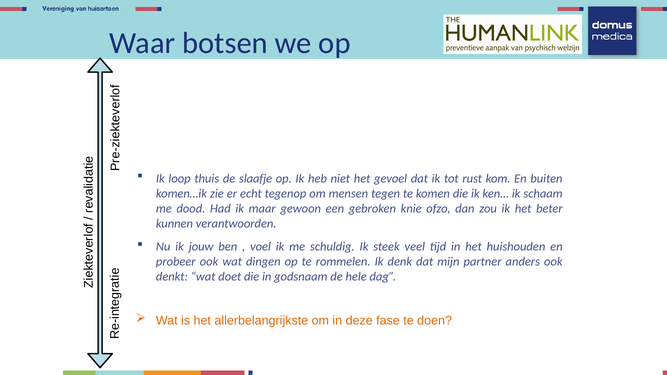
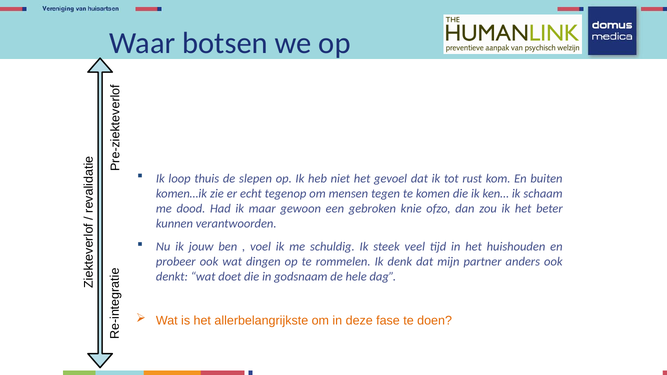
slaafje: slaafje -> slepen (256, 179)
